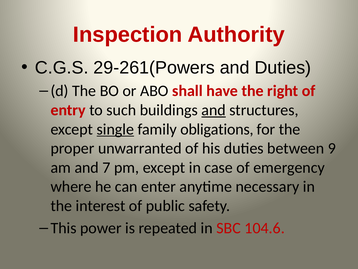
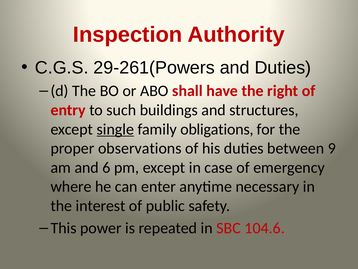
and underline: present -> none (214, 110)
unwarranted: unwarranted -> observations (140, 148)
7: 7 -> 6 (106, 167)
